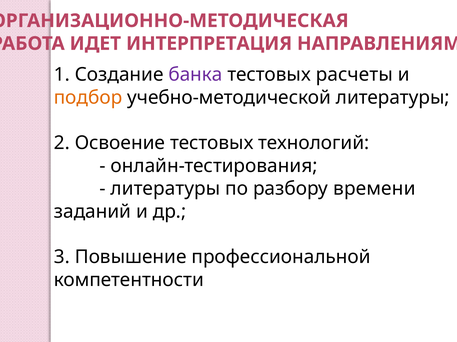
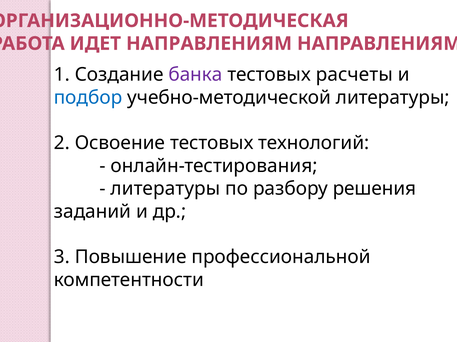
ИДЕТ ИНТЕРПРЕТАЦИЯ: ИНТЕРПРЕТАЦИЯ -> НАПРАВЛЕНИЯМ (209, 44)
подбор colour: orange -> blue (88, 98)
времени: времени -> решения (375, 189)
